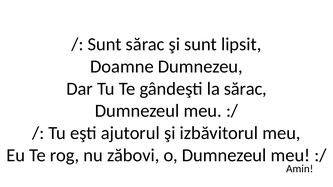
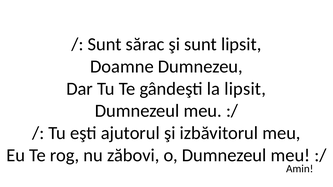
la sărac: sărac -> lipsit (245, 89)
